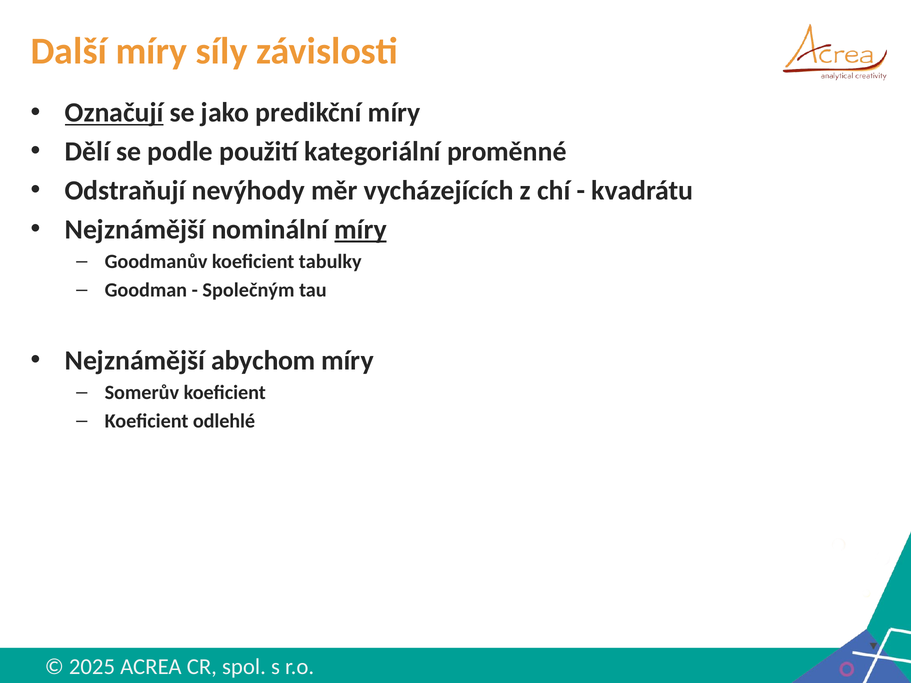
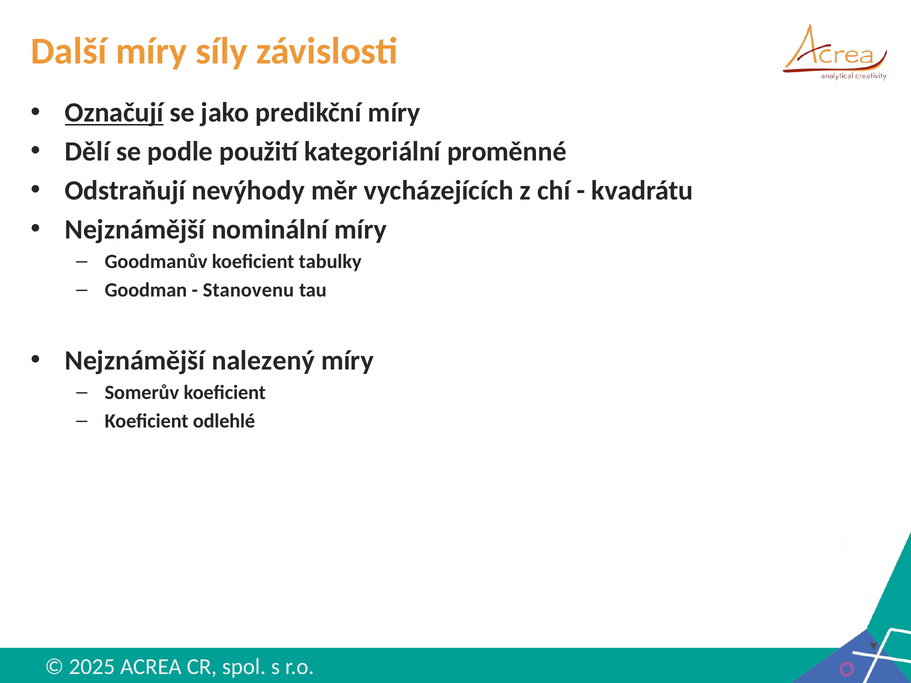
míry underline: present -> none (361, 230)
Společným: Společným -> Stanovenu (248, 290)
abychom: abychom -> nalezený (263, 361)
